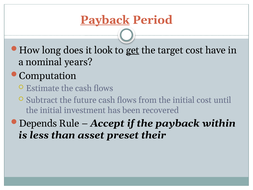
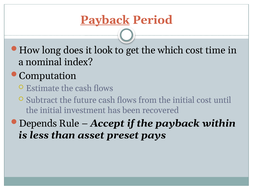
get underline: present -> none (133, 50)
target: target -> which (171, 50)
have: have -> time (215, 50)
years: years -> index (79, 62)
their: their -> pays (154, 135)
